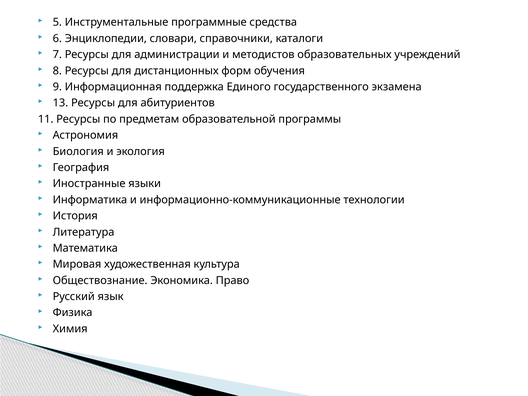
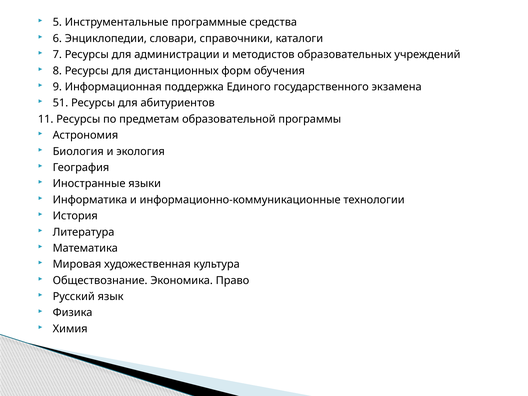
13: 13 -> 51 (60, 103)
